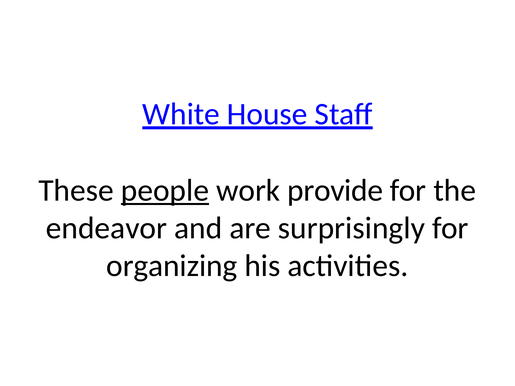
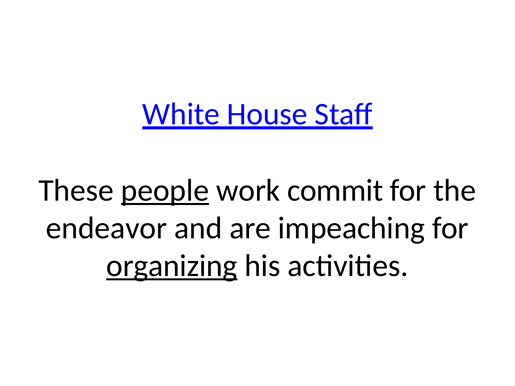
provide: provide -> commit (335, 191)
surprisingly: surprisingly -> impeaching (351, 228)
organizing underline: none -> present (172, 266)
